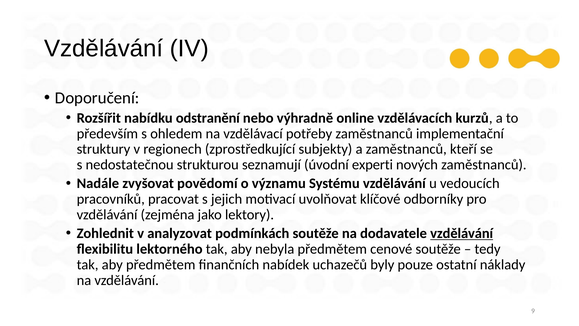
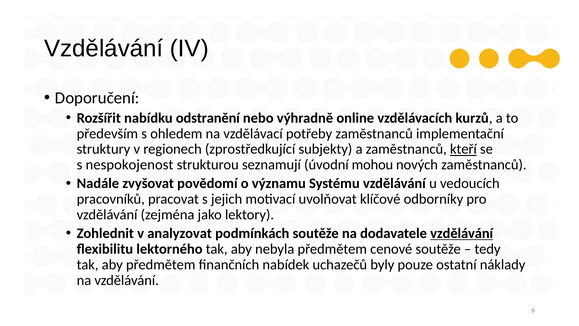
kteří underline: none -> present (463, 149)
nedostatečnou: nedostatečnou -> nespokojenost (130, 165)
experti: experti -> mohou (372, 165)
